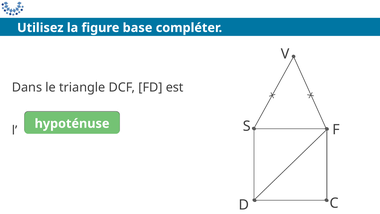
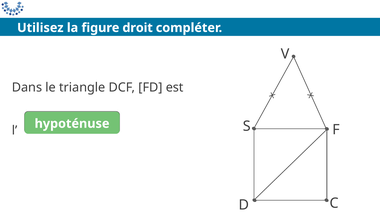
base: base -> droit (138, 28)
